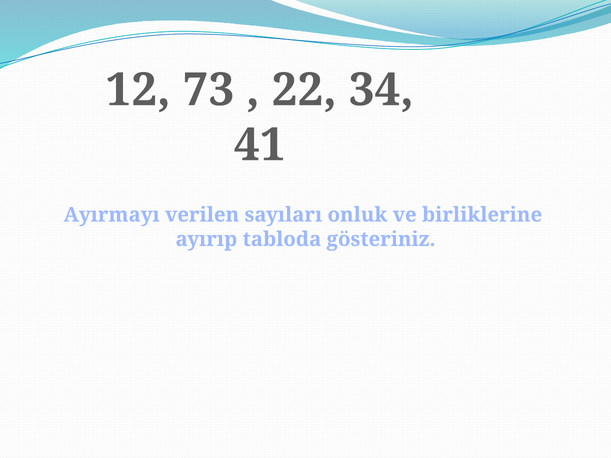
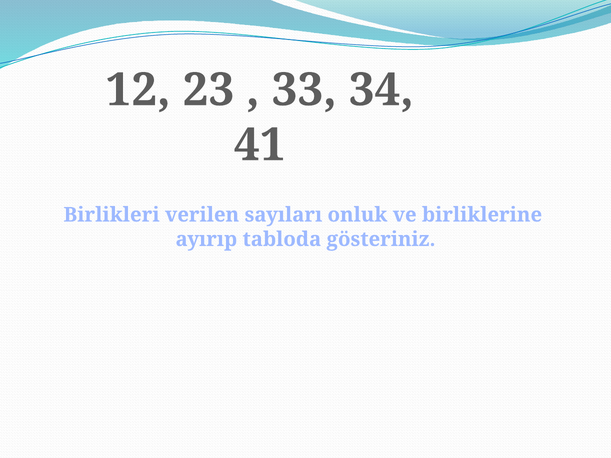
73: 73 -> 23 (208, 90)
22: 22 -> 33 (304, 90)
Ayırmayı: Ayırmayı -> Birlikleri (112, 215)
